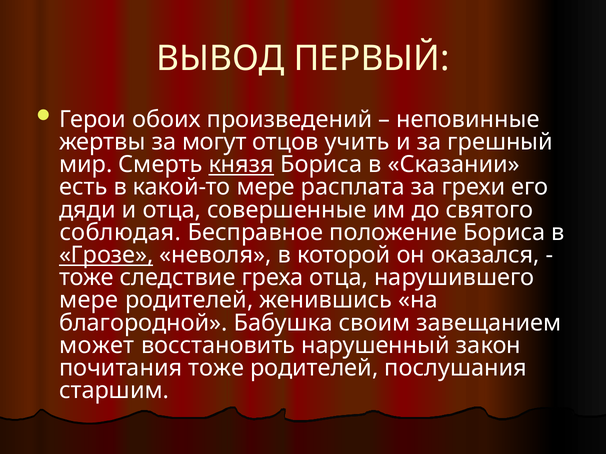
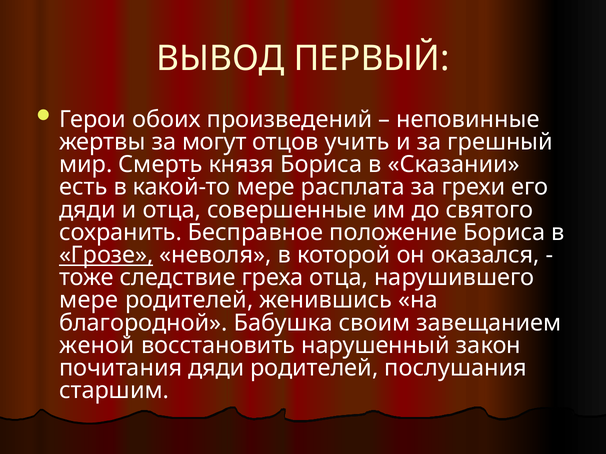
князя underline: present -> none (241, 165)
соблюдая: соблюдая -> сохранить (121, 233)
может: может -> женой (97, 346)
почитания тоже: тоже -> дяди (216, 368)
